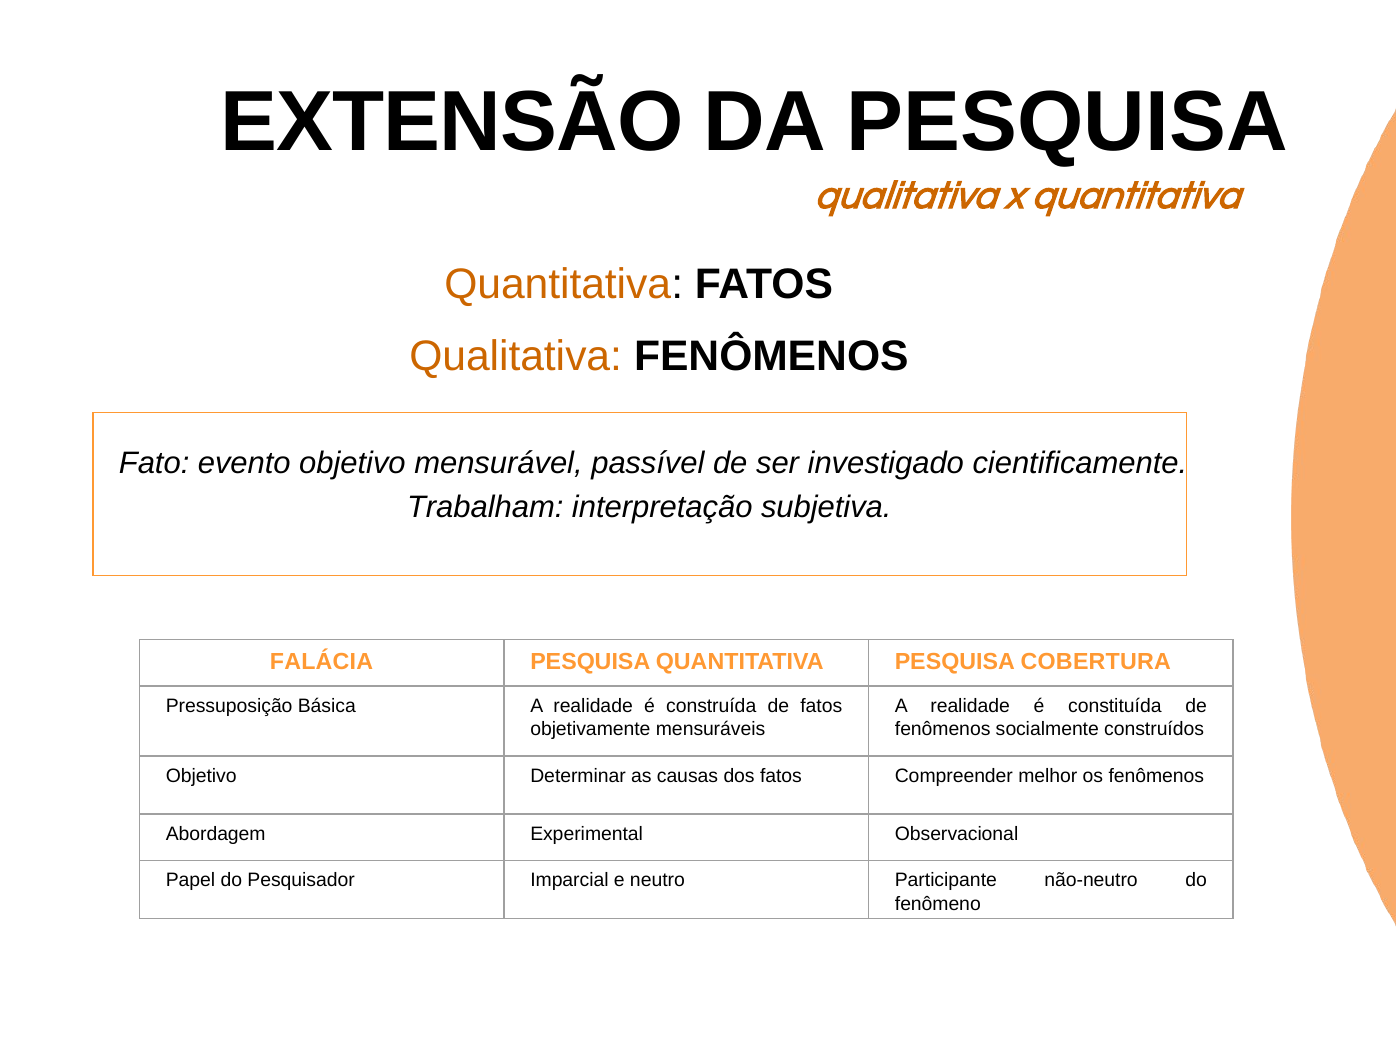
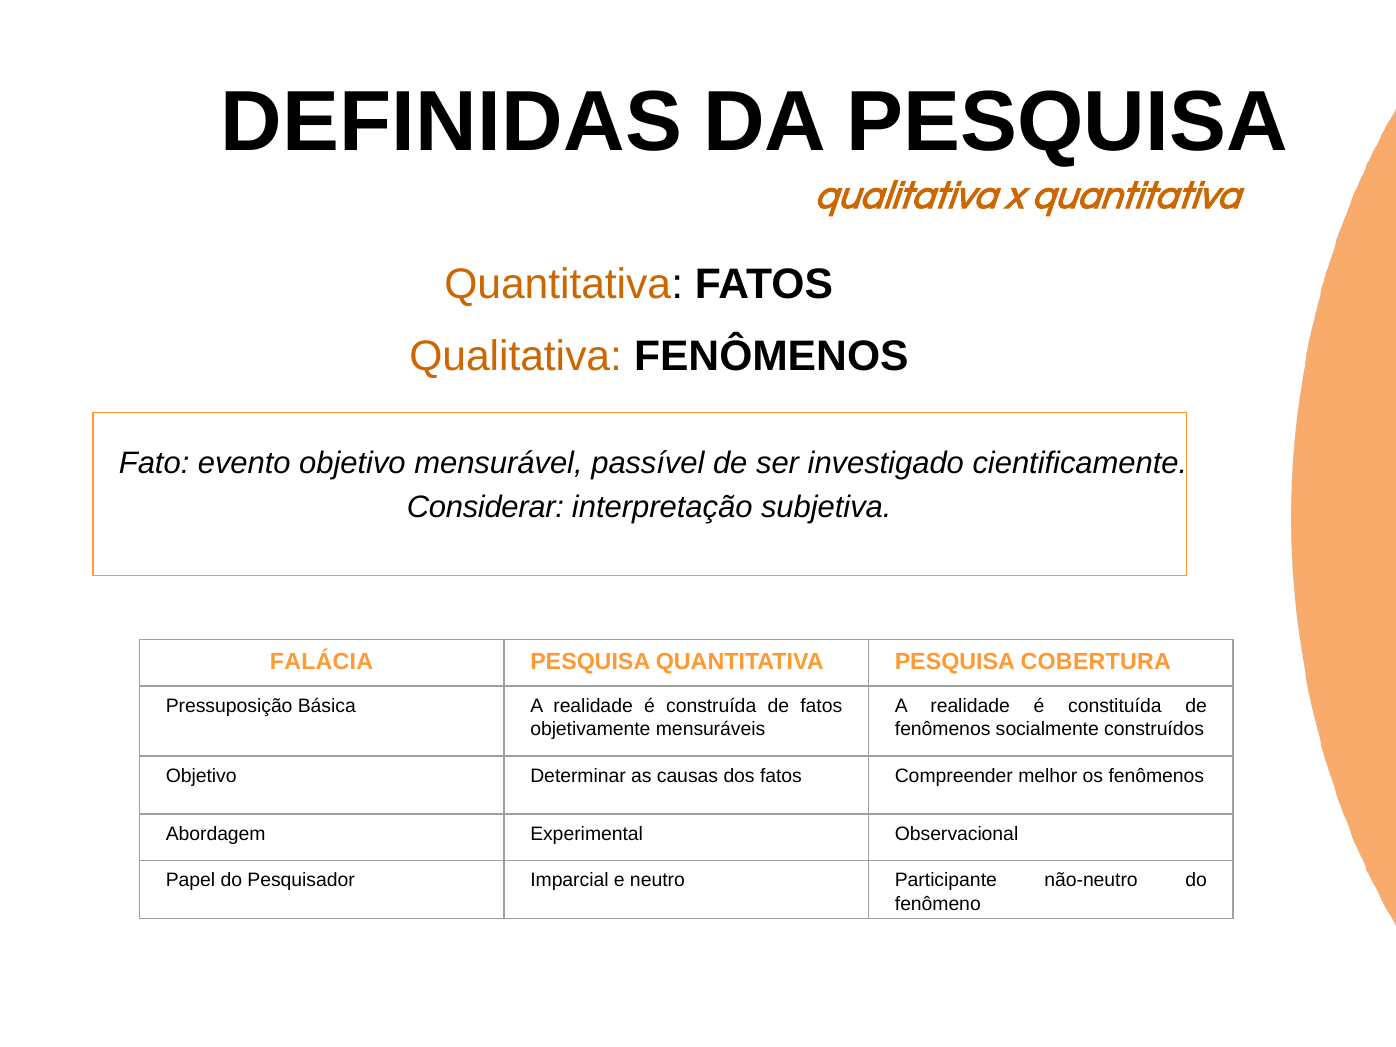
EXTENSÃO: EXTENSÃO -> DEFINIDAS (451, 122)
Trabalham: Trabalham -> Considerar (485, 507)
